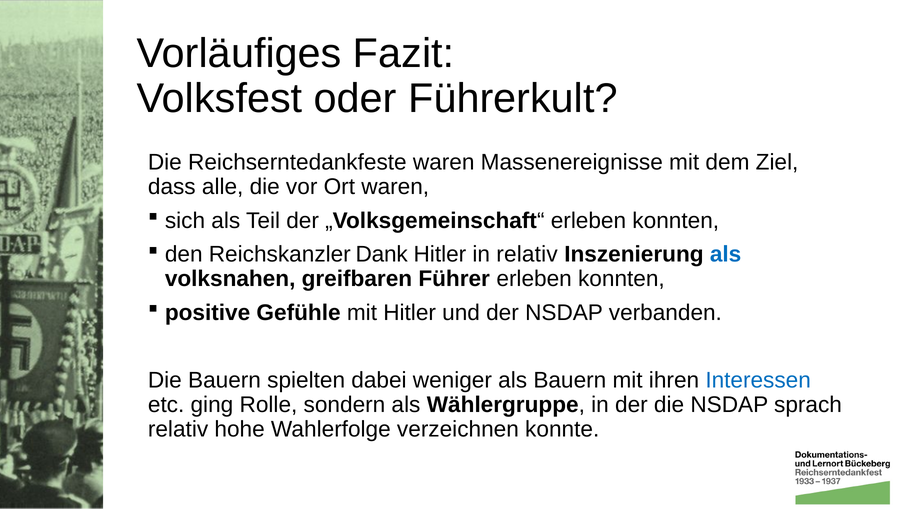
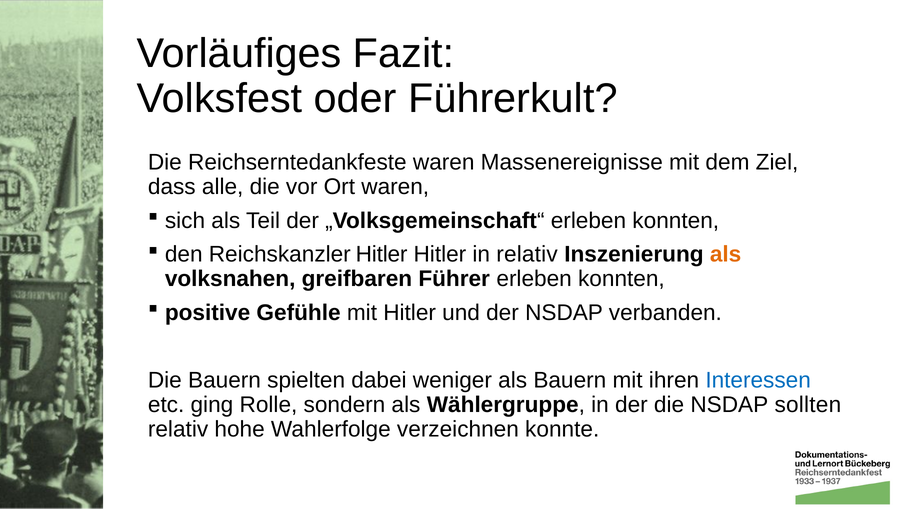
Reichskanzler Dank: Dank -> Hitler (382, 254)
als colour: blue -> orange (726, 254)
sprach: sprach -> sollten (808, 404)
